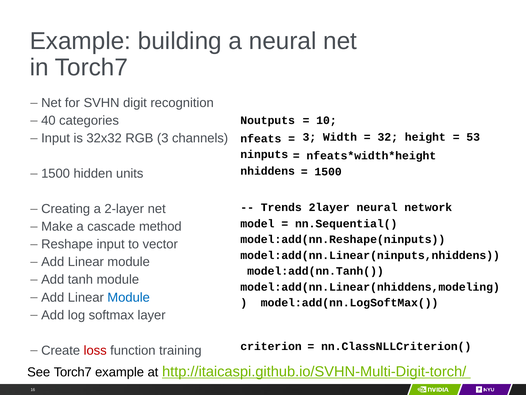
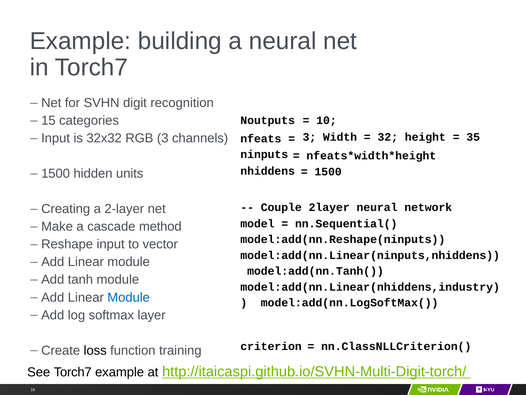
40: 40 -> 15 (48, 121)
53: 53 -> 35 (473, 137)
Trends: Trends -> Couple (281, 207)
model:add(nn.Linear(nhiddens,modeling: model:add(nn.Linear(nhiddens,modeling -> model:add(nn.Linear(nhiddens,industry (370, 287)
loss colour: red -> black (95, 350)
